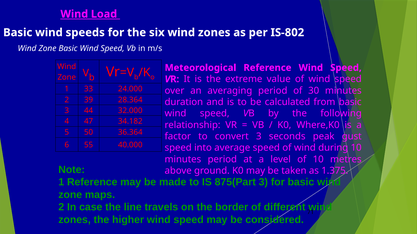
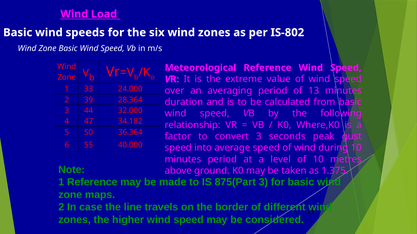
30: 30 -> 13 (314, 91)
